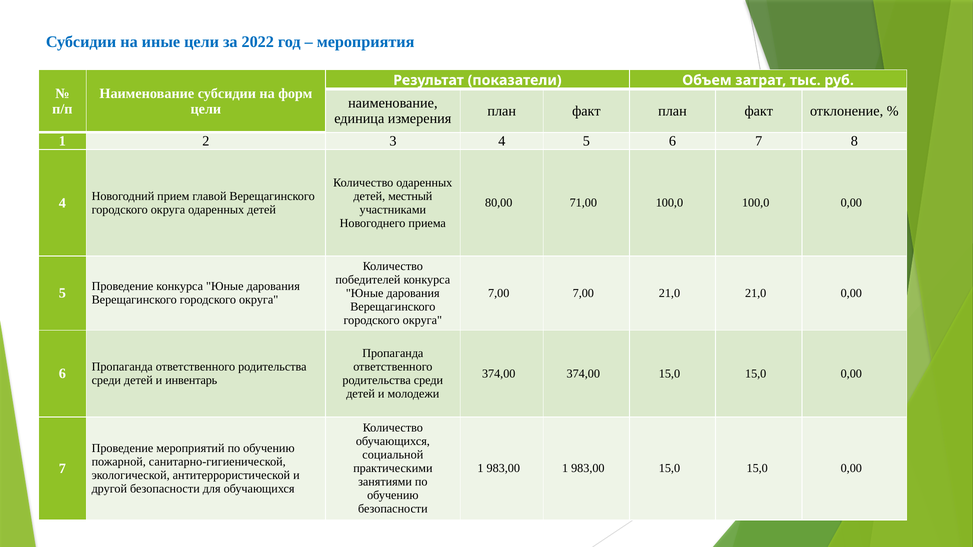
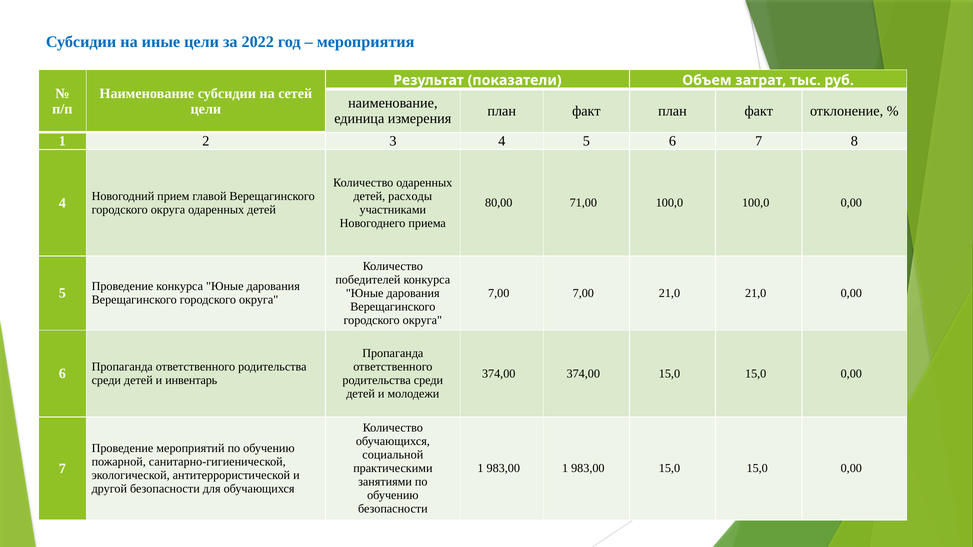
форм: форм -> сетей (295, 93)
местный: местный -> расходы (410, 196)
